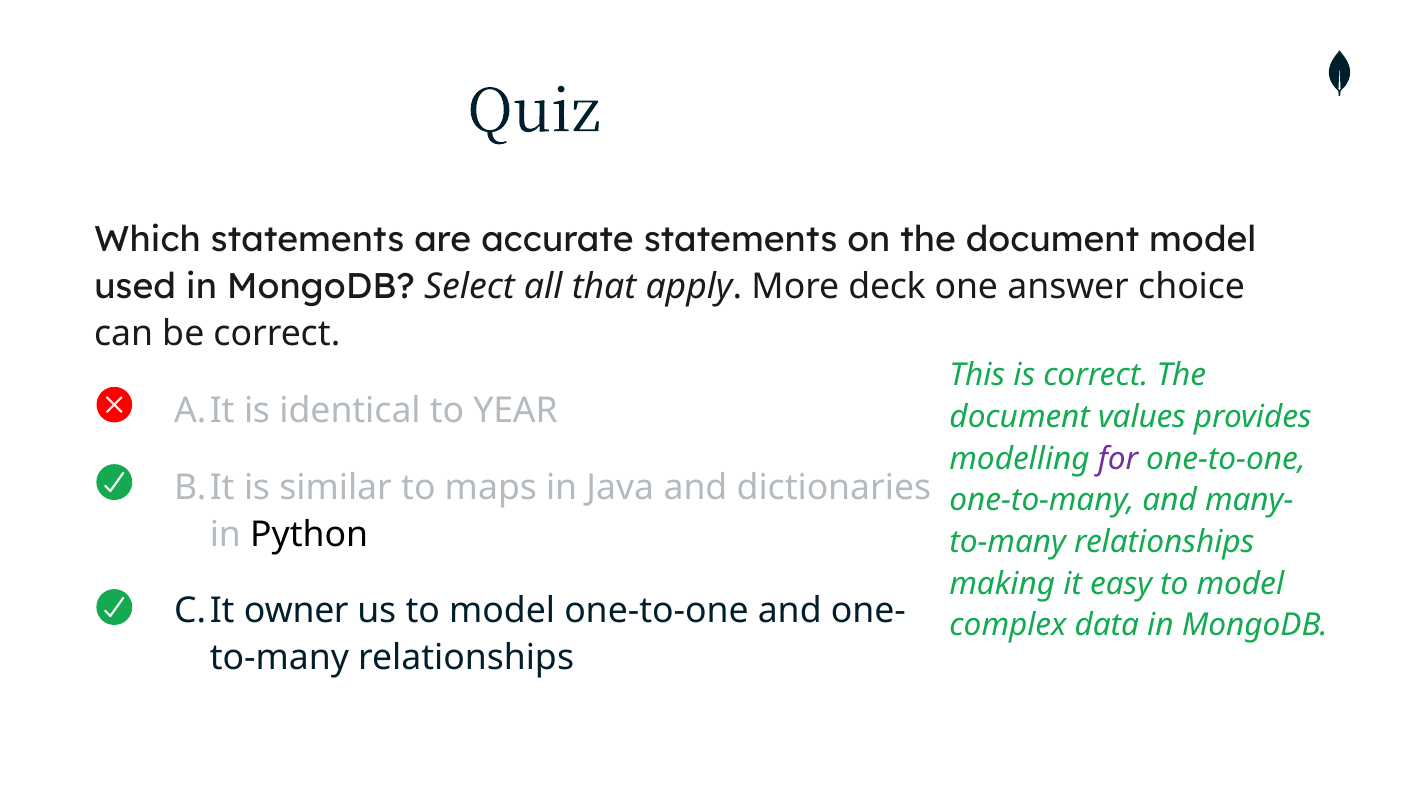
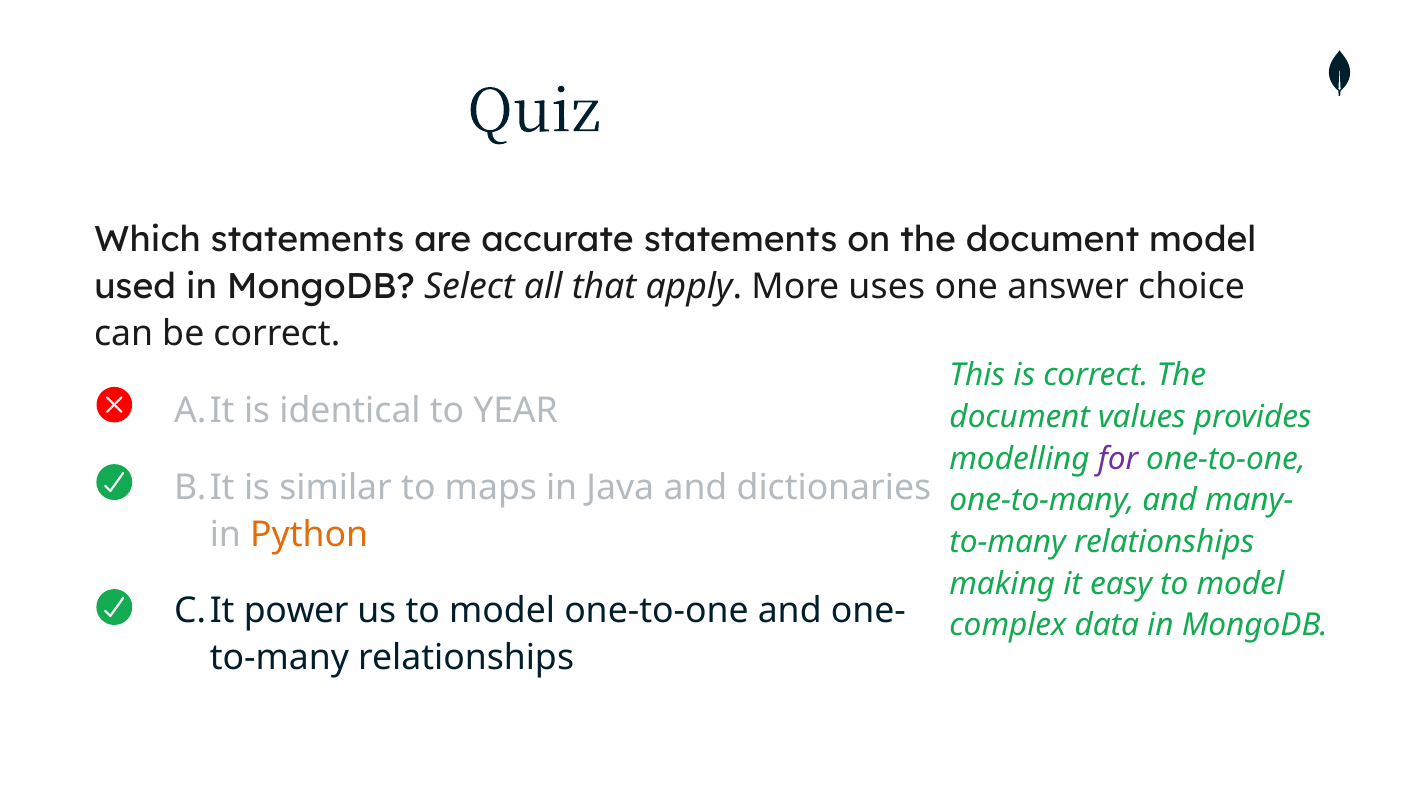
deck: deck -> uses (887, 287)
Python colour: black -> orange (309, 534)
owner: owner -> power (296, 611)
